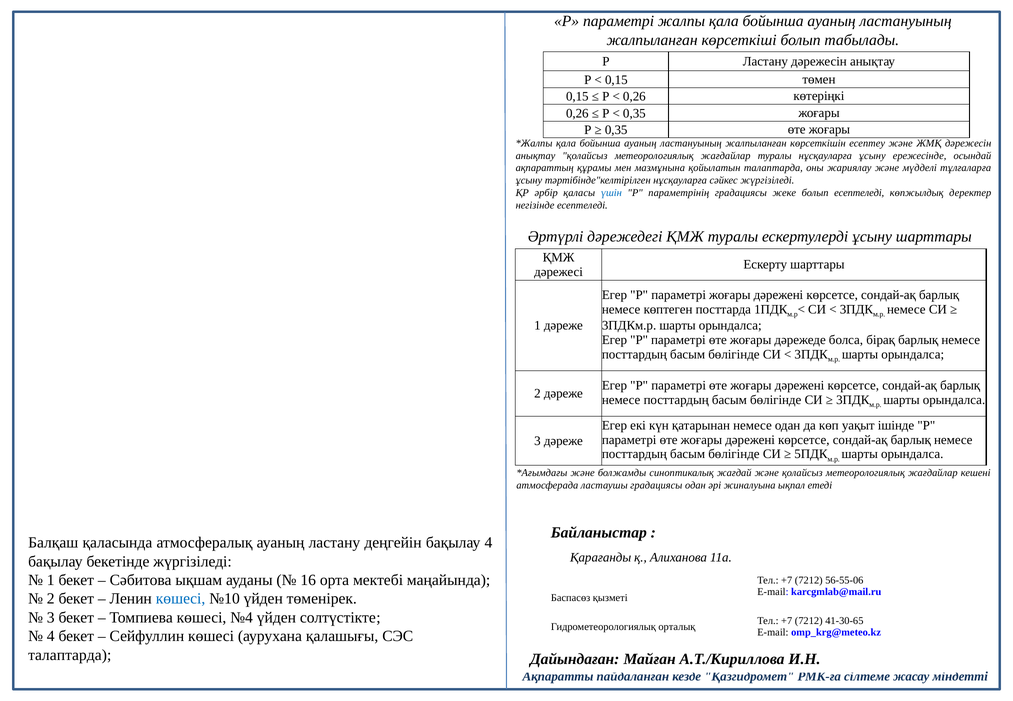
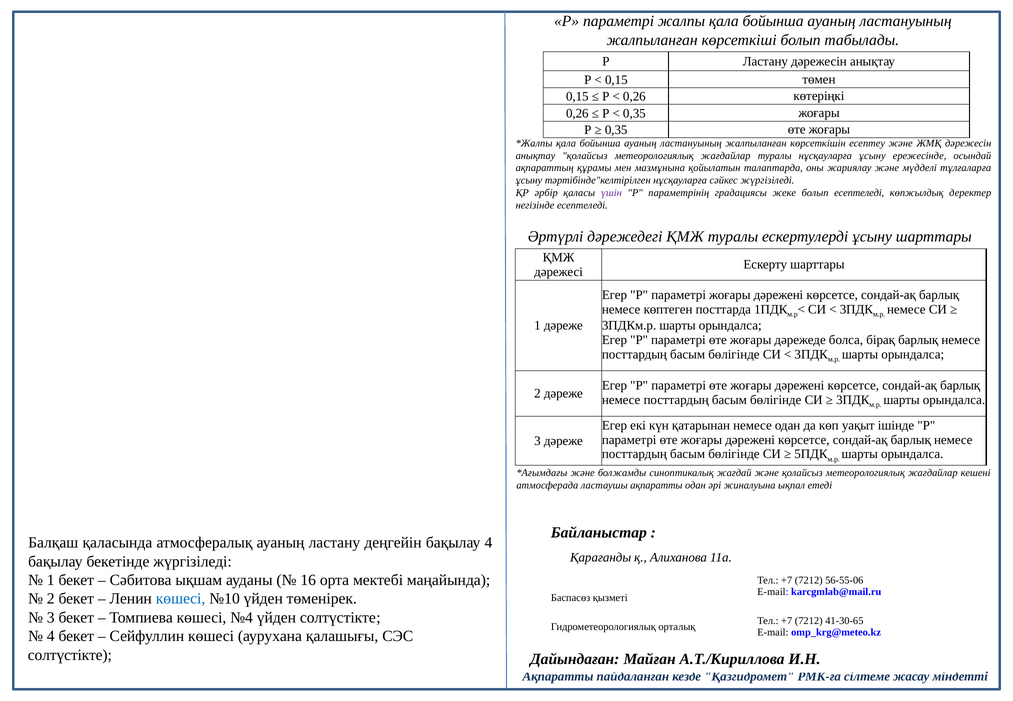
үшін colour: blue -> purple (611, 193)
ластаушы градациясы: градациясы -> ақпаратты (656, 485)
талаптарда: талаптарда -> солтүстікте (70, 655)
